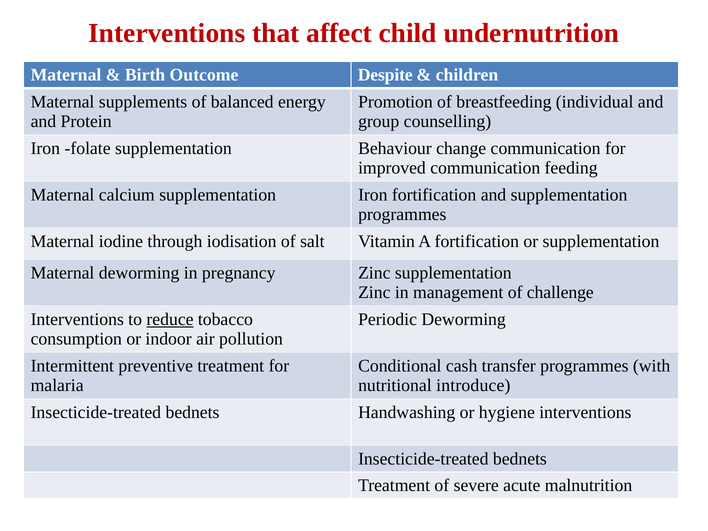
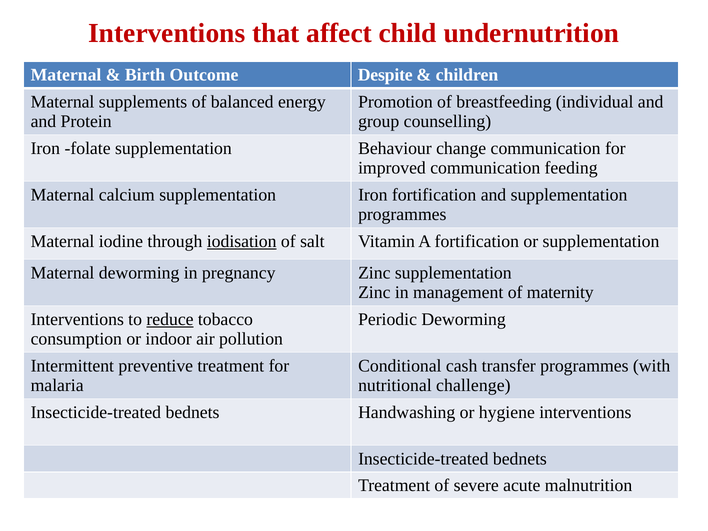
iodisation underline: none -> present (242, 241)
challenge: challenge -> maternity (560, 292)
introduce: introduce -> challenge (473, 385)
